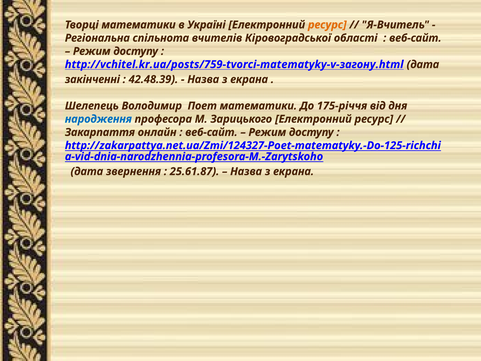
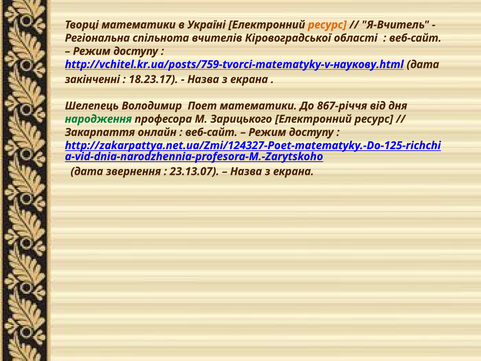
http://vchitel.kr.ua/posts/759-tvorci-matematyky-v-загону.html: http://vchitel.kr.ua/posts/759-tvorci-matematyky-v-загону.html -> http://vchitel.kr.ua/posts/759-tvorci-matematyky-v-наукову.html (234, 64)
42.48.39: 42.48.39 -> 18.23.17 (153, 79)
175-річчя: 175-річчя -> 867-річчя (342, 106)
народження colour: blue -> green (98, 119)
25.61.87: 25.61.87 -> 23.13.07 (195, 171)
